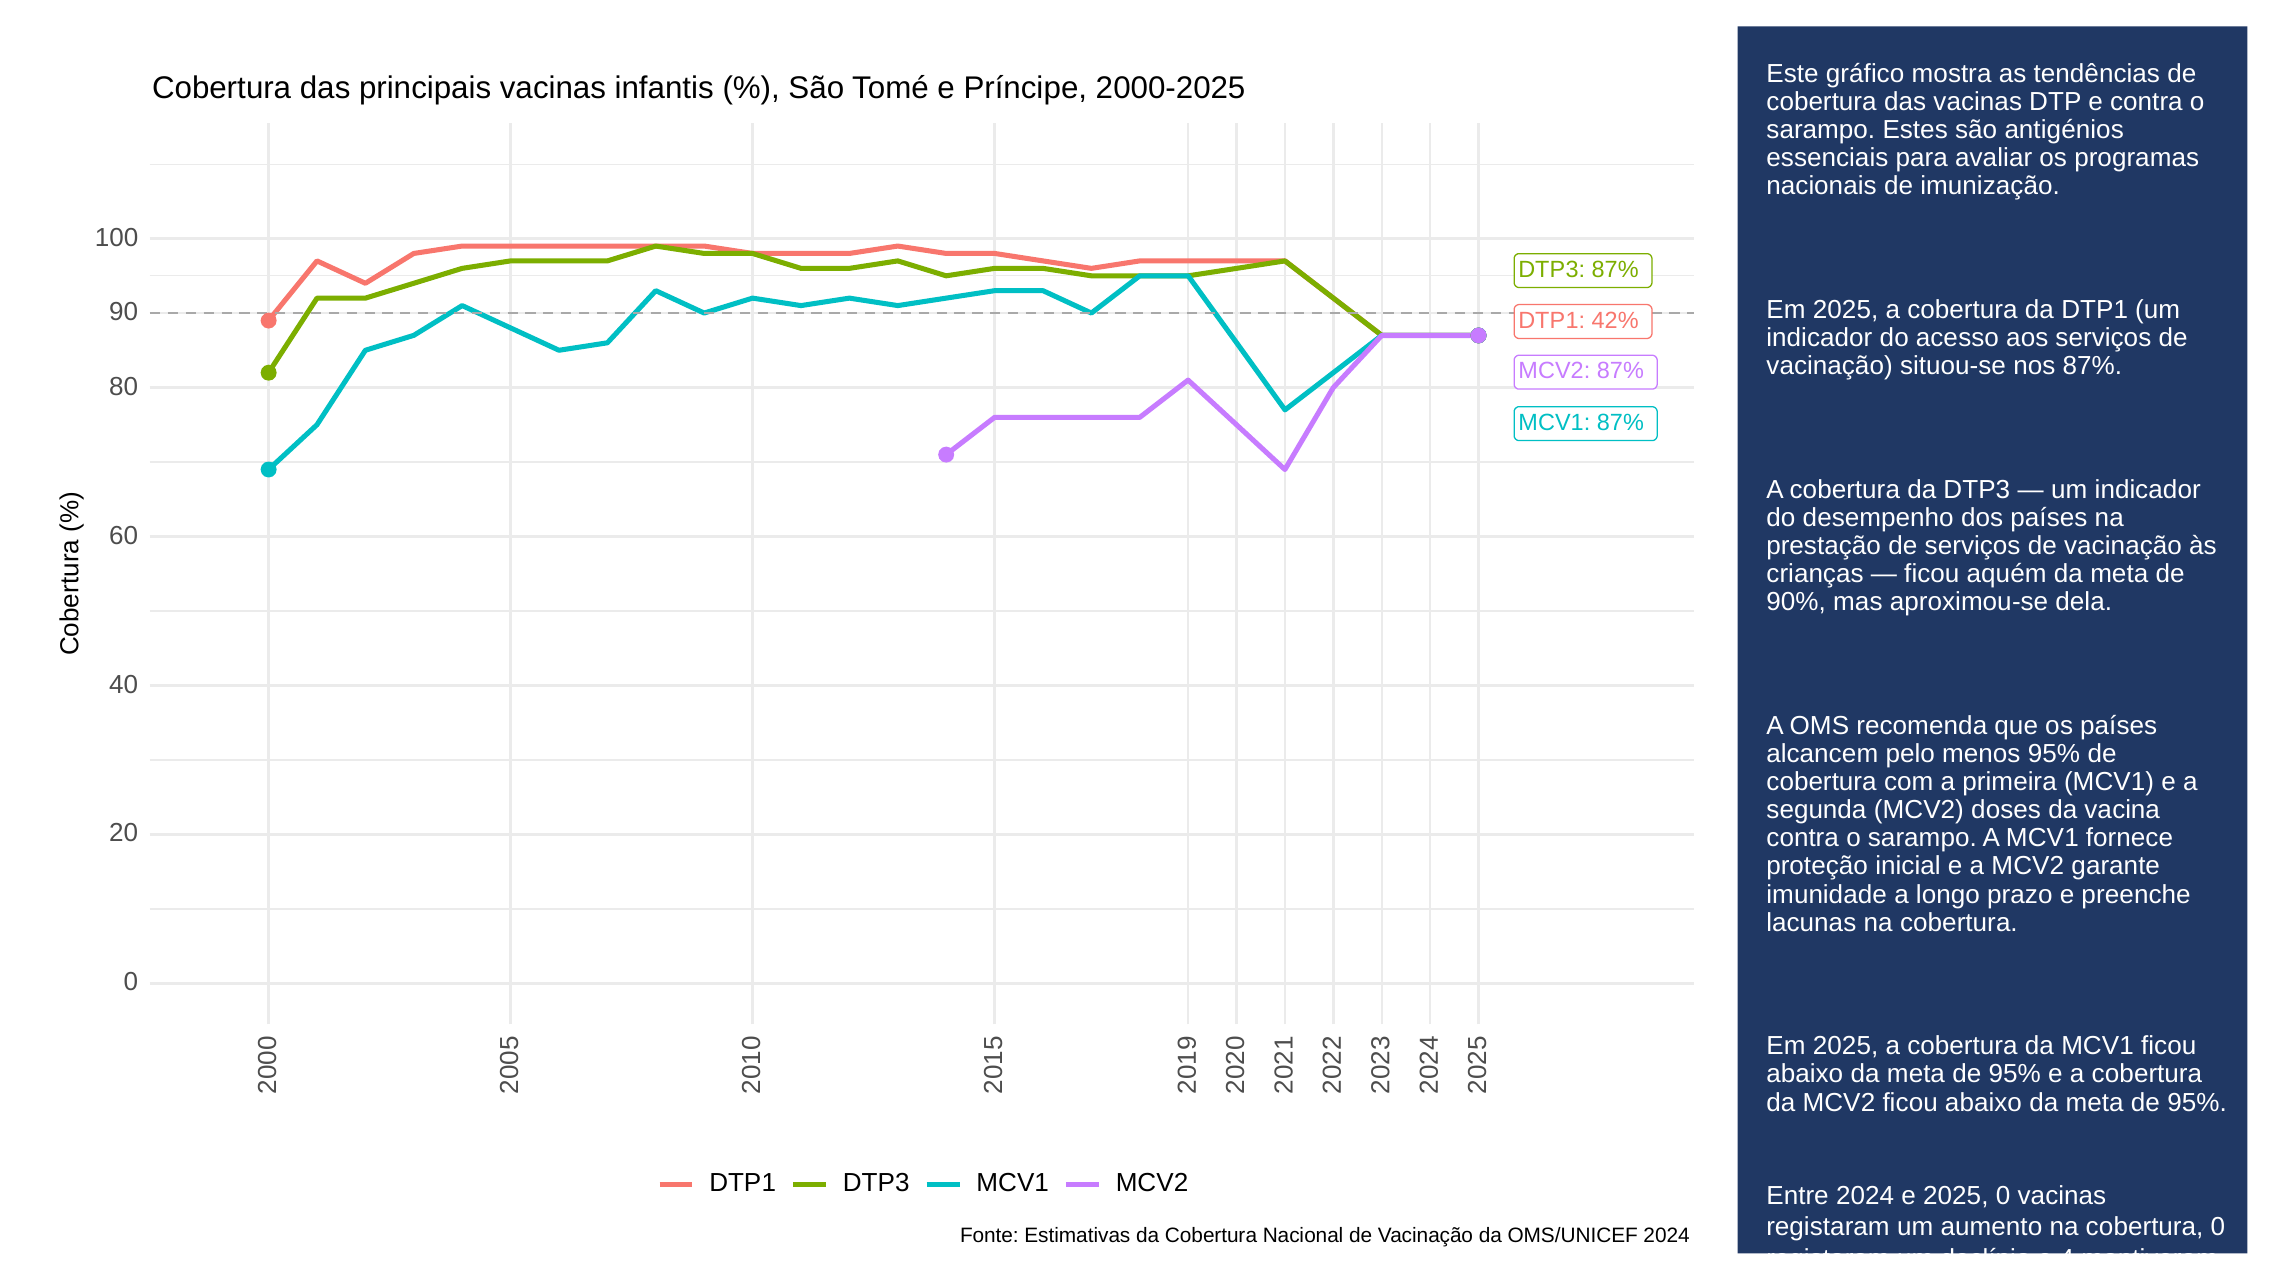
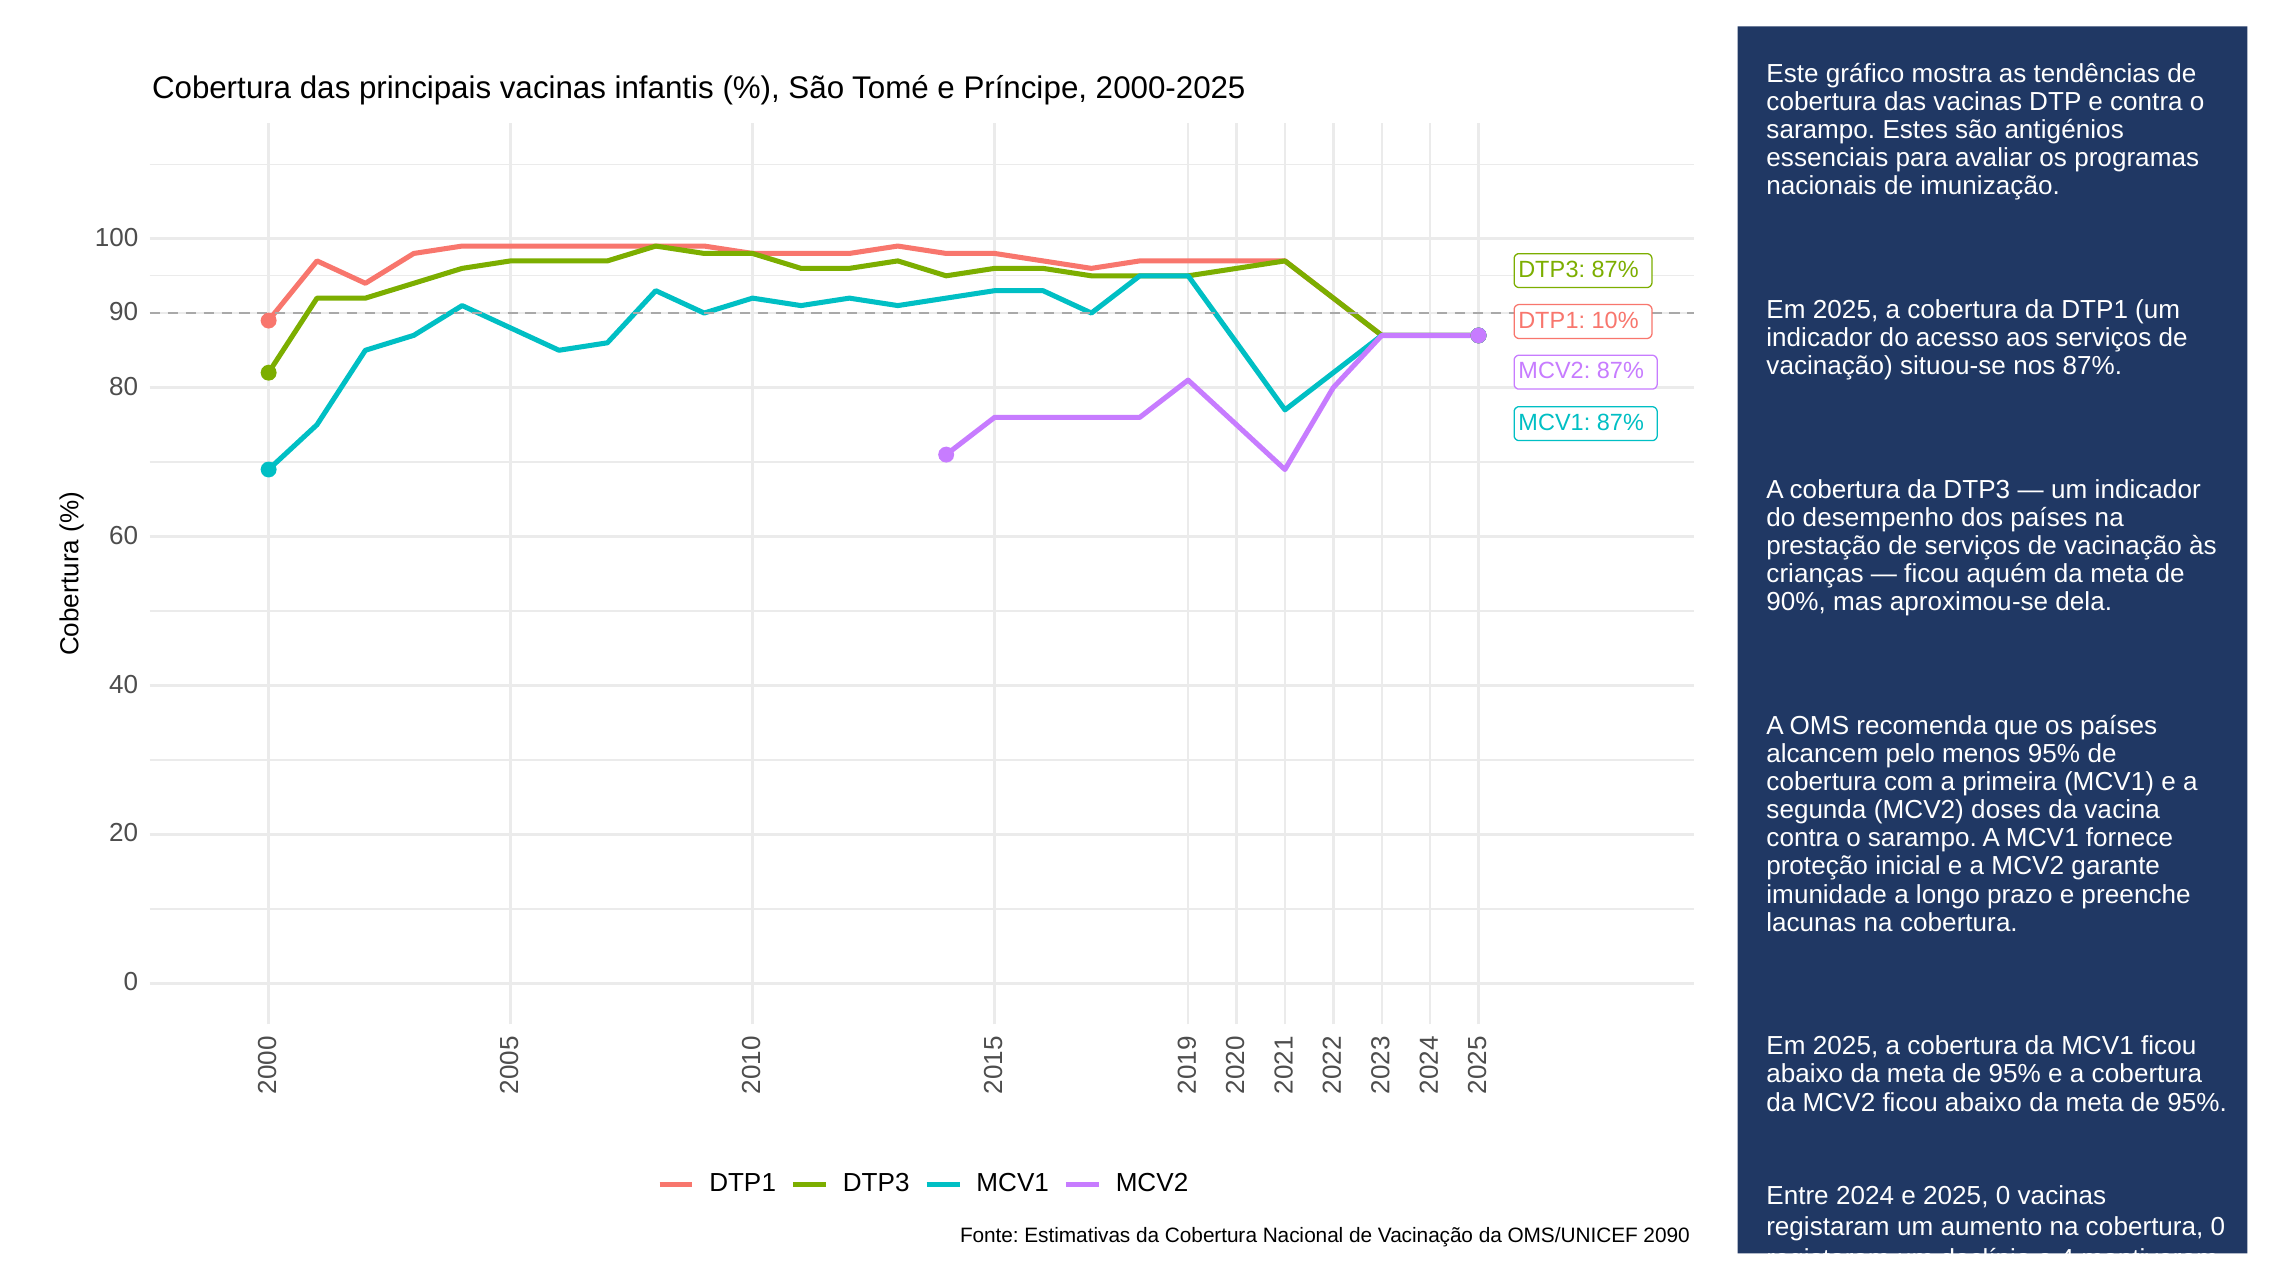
42%: 42% -> 10% (1615, 320)
OMS/UNICEF 2024: 2024 -> 2090 (1667, 1235)
